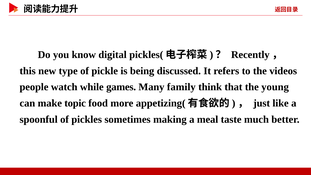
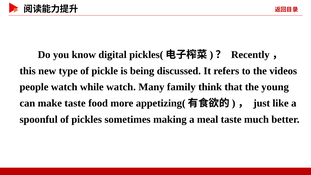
while games: games -> watch (121, 87)
make topic: topic -> taste (75, 103)
